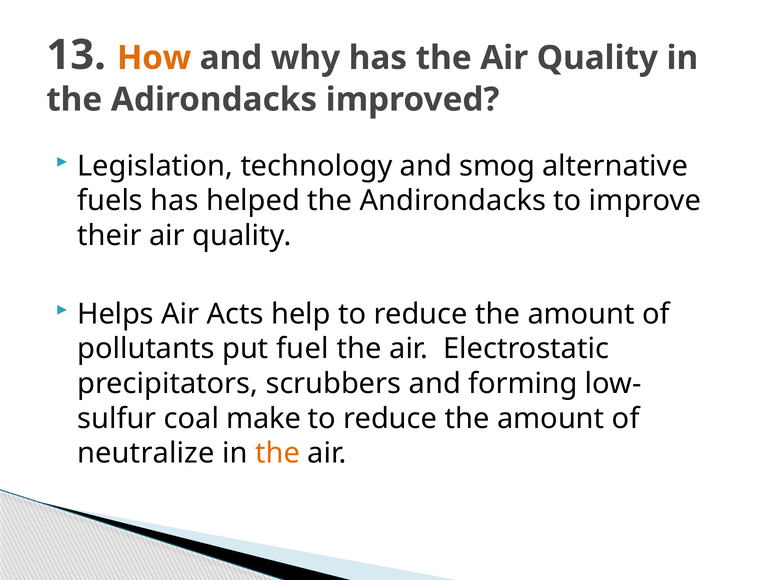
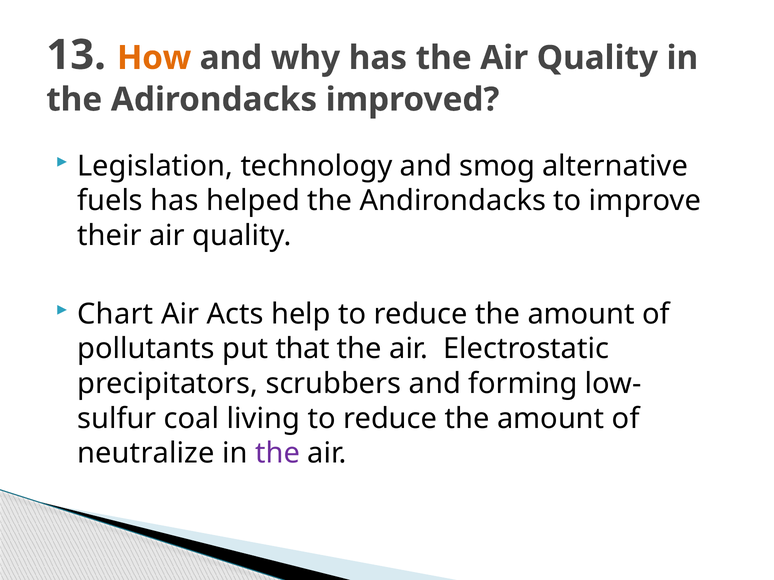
Helps: Helps -> Chart (115, 314)
fuel: fuel -> that (303, 349)
make: make -> living (264, 419)
the colour: orange -> purple (278, 454)
